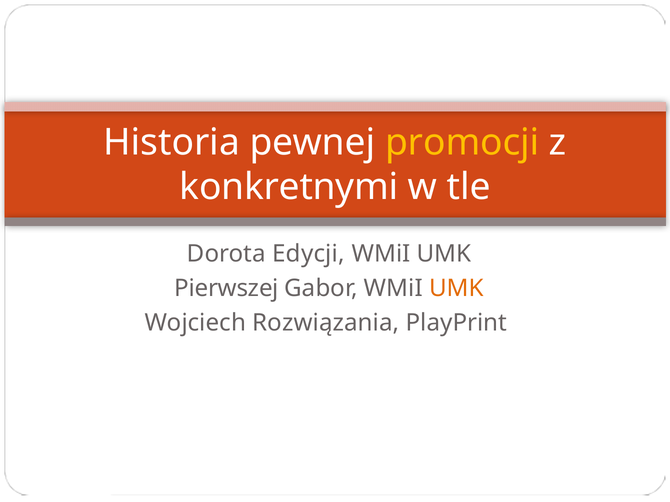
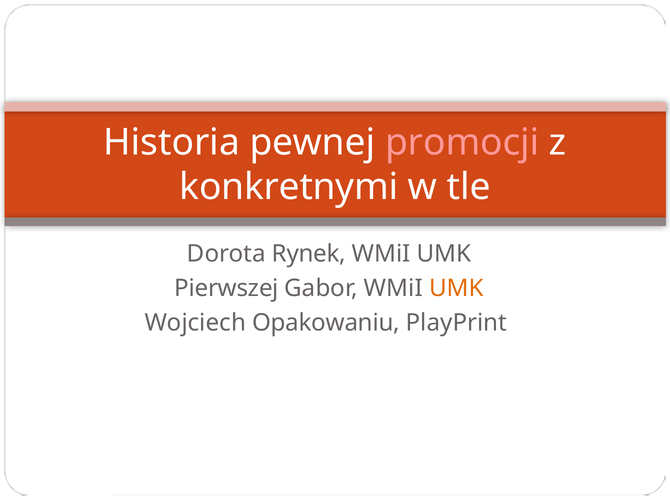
promocji colour: yellow -> pink (462, 143)
Edycji: Edycji -> Rynek (309, 254)
Rozwiązania: Rozwiązania -> Opakowaniu (326, 323)
